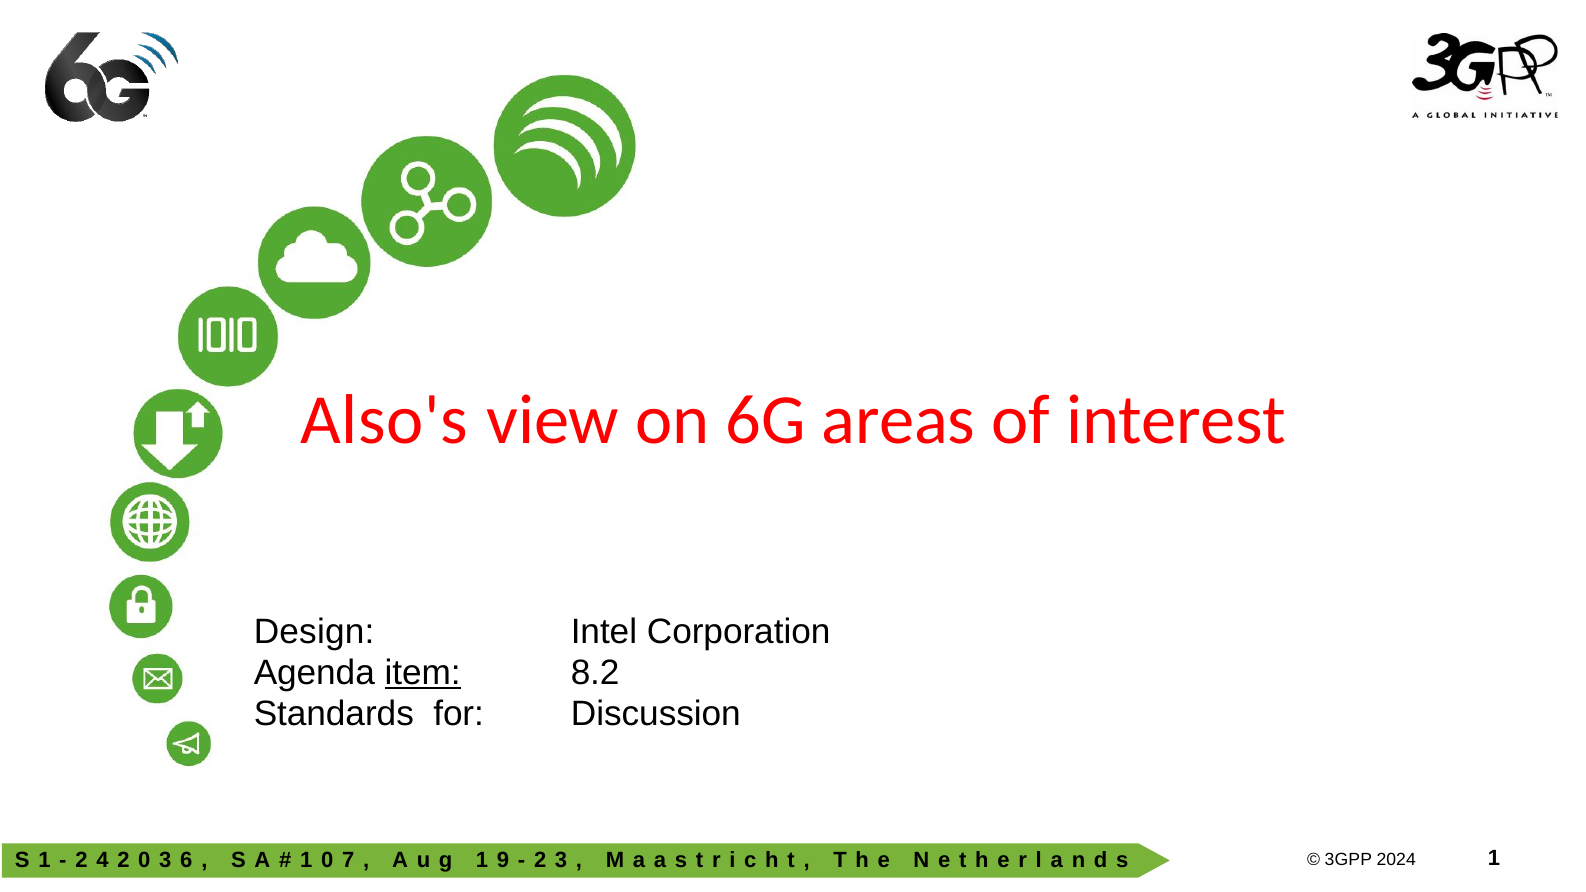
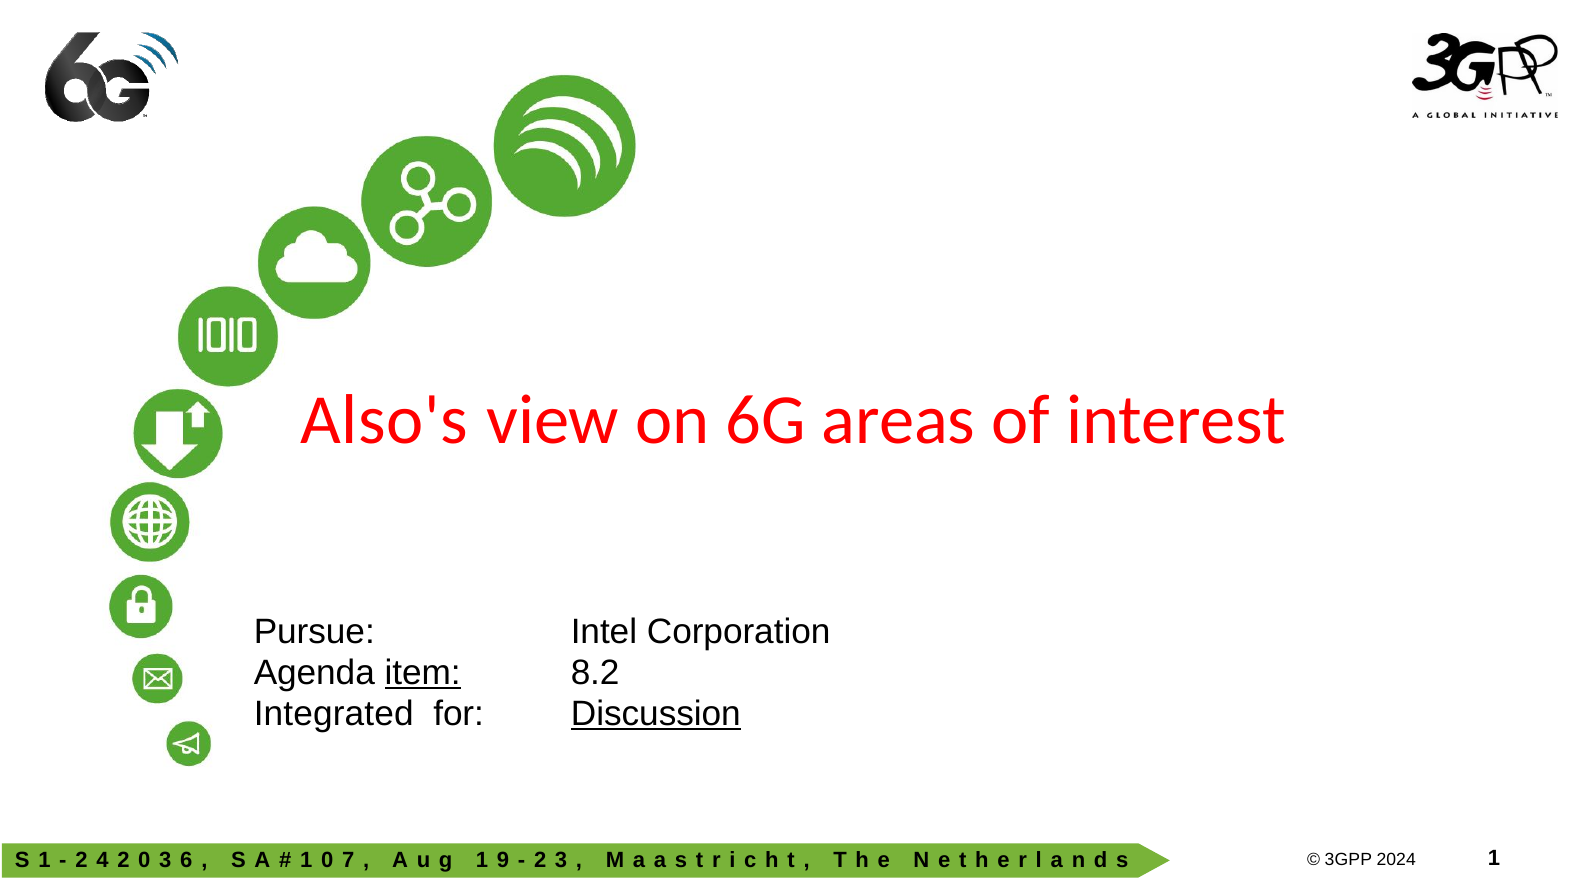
Design: Design -> Pursue (314, 632)
Standards: Standards -> Integrated (334, 714)
Discussion underline: none -> present (656, 714)
